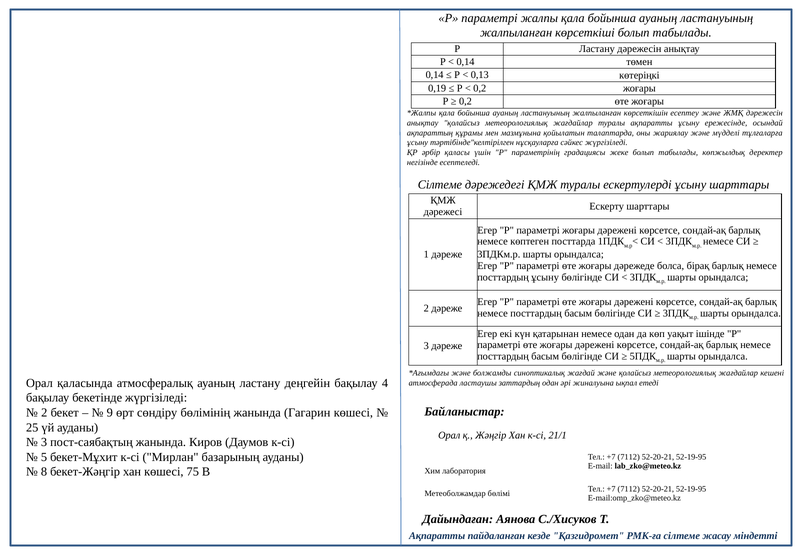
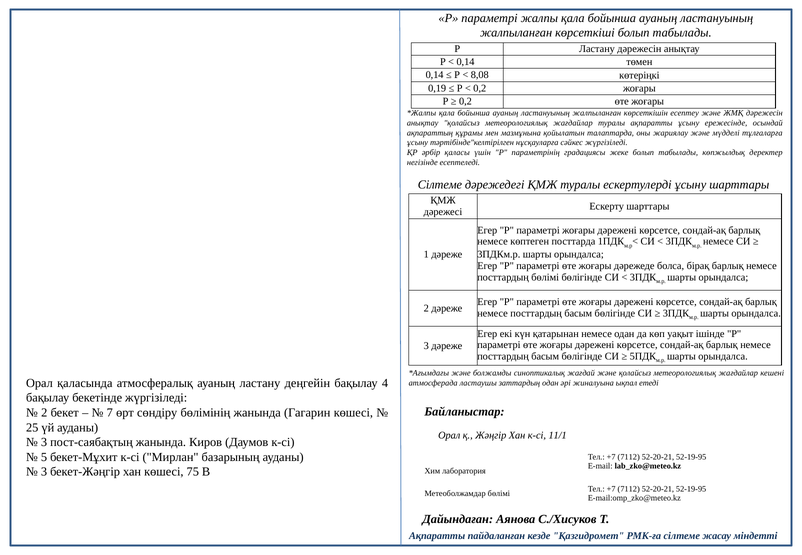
0,13: 0,13 -> 8,08 (480, 75)
посттардың ұсыну: ұсыну -> бөлімі (545, 277)
9: 9 -> 7 (110, 413)
21/1: 21/1 -> 11/1 (558, 436)
8: 8 -> 3 (44, 472)
